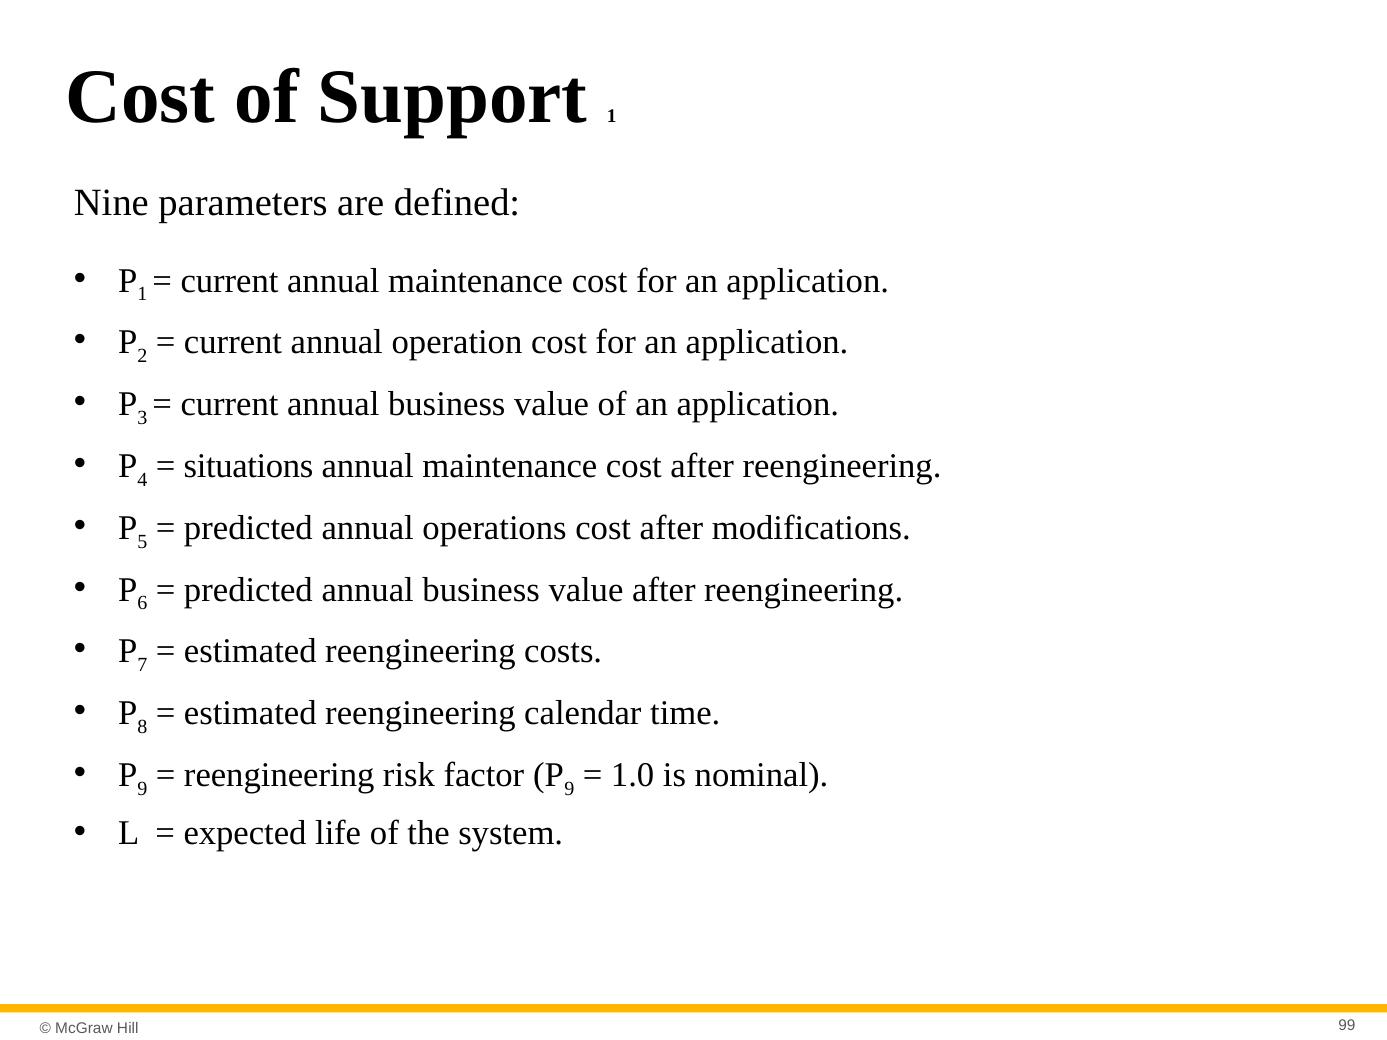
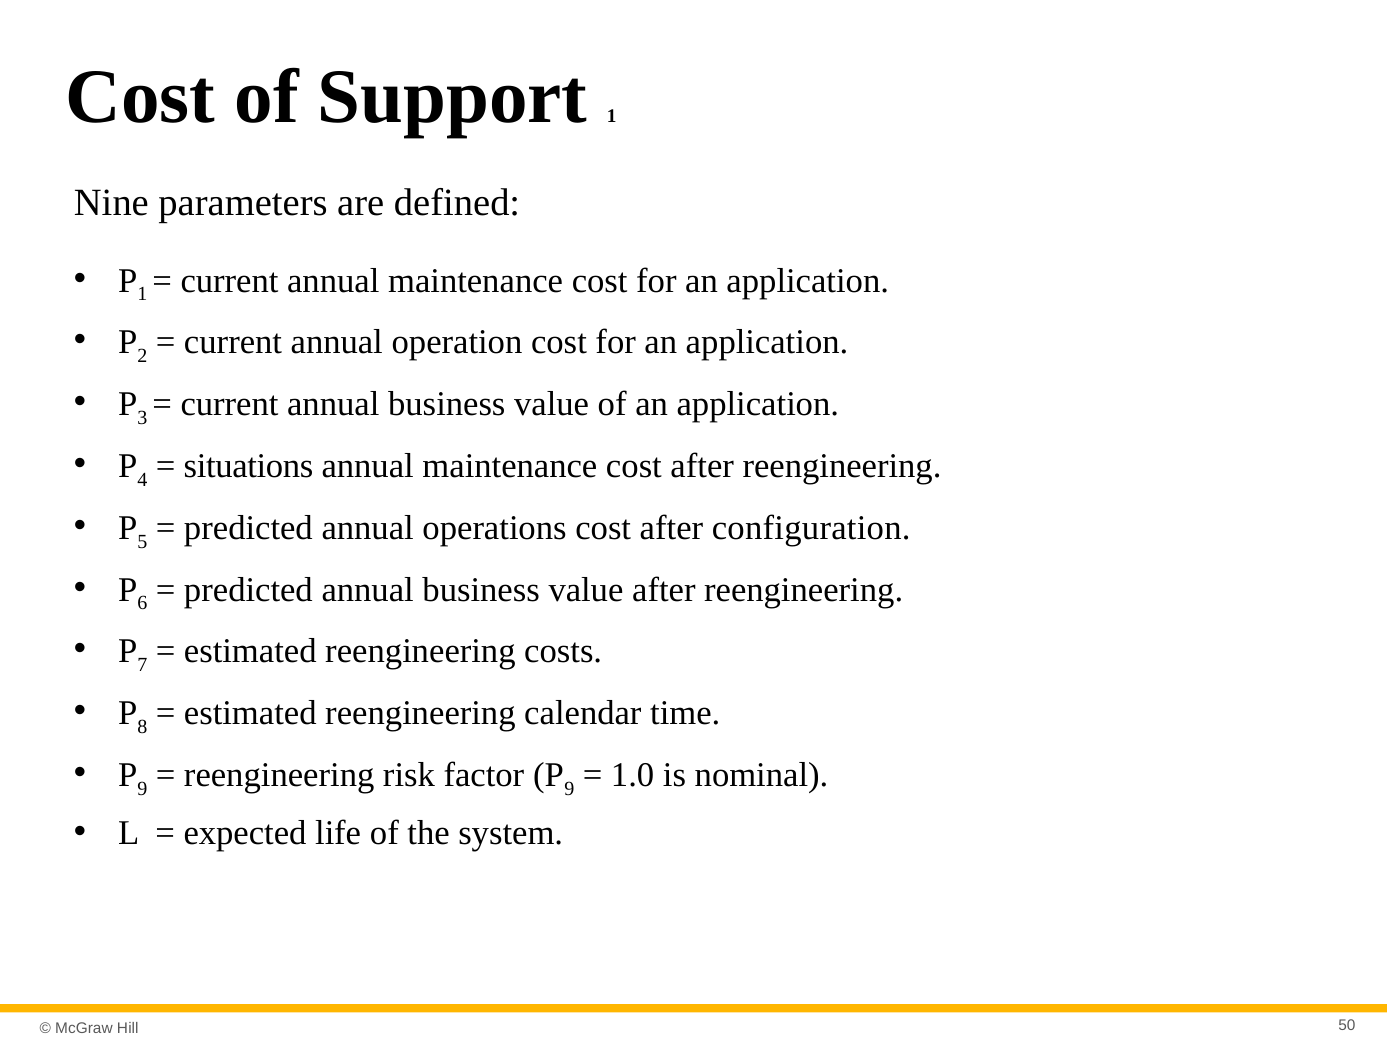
modifications: modifications -> configuration (811, 528)
99: 99 -> 50 (1347, 1026)
